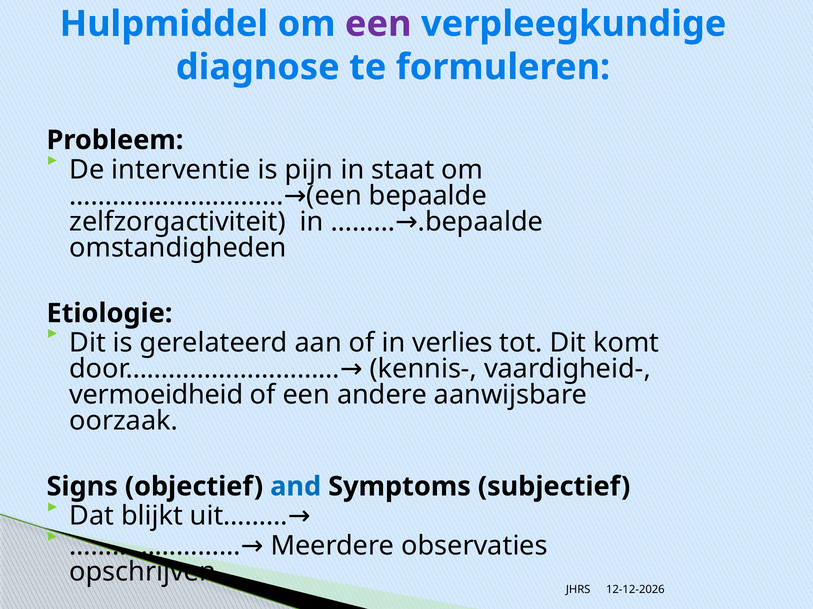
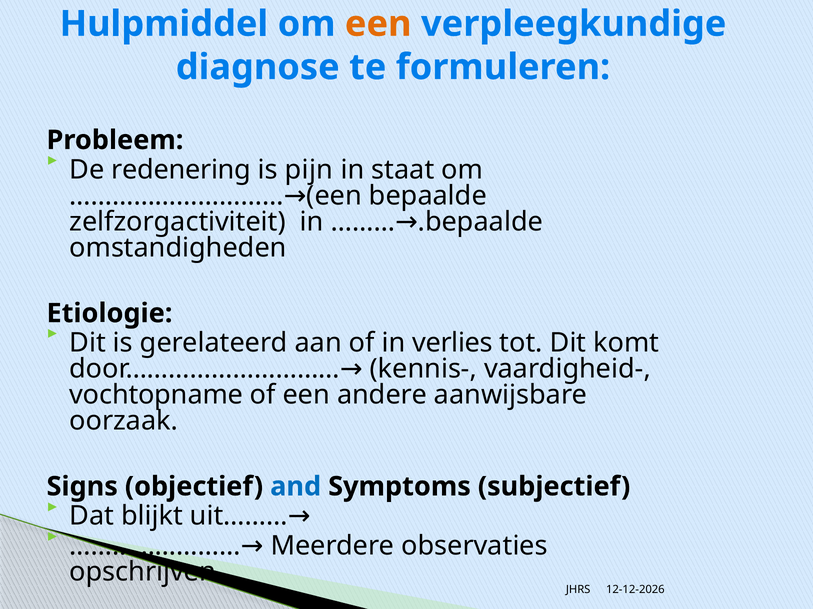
een colour: purple -> orange (378, 24)
interventie: interventie -> redenering (181, 170)
vermoeidheid: vermoeidheid -> vochtopname (156, 395)
